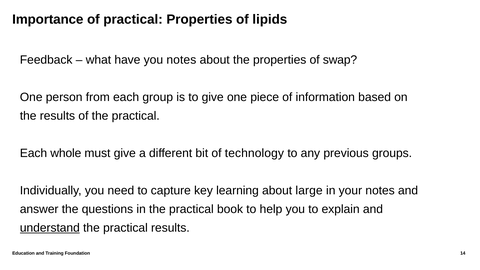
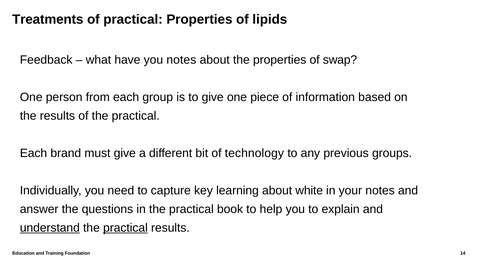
Importance: Importance -> Treatments (48, 19)
whole: whole -> brand (66, 153)
large: large -> white (309, 191)
practical underline: none -> present (125, 228)
